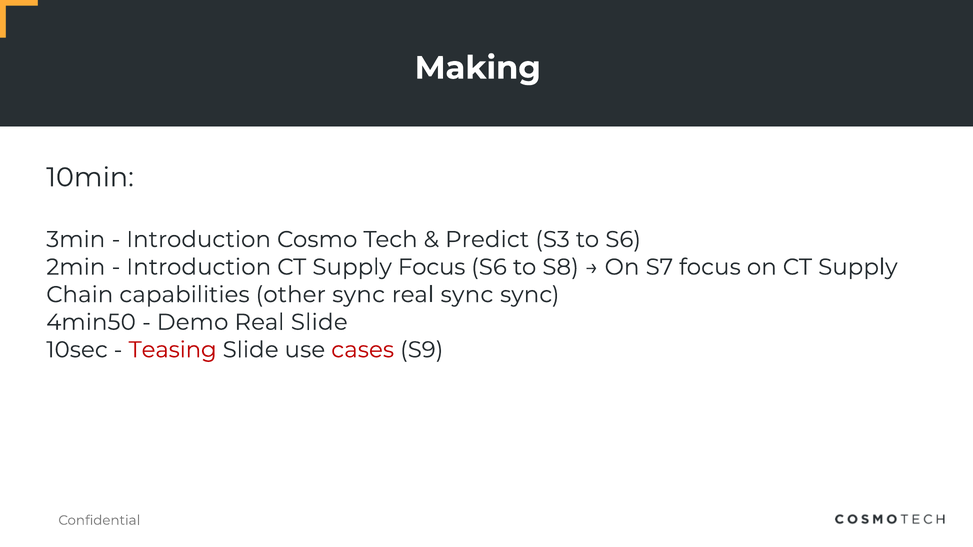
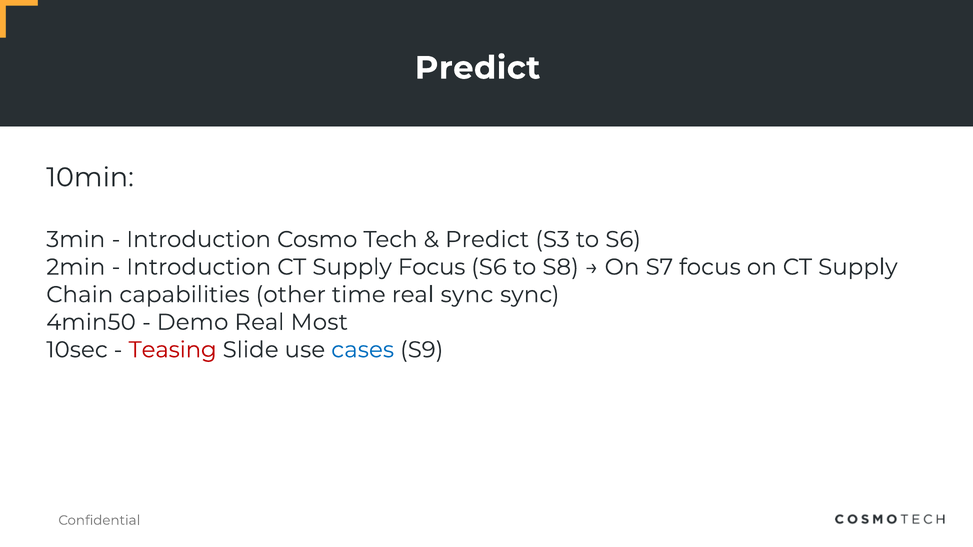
Making: Making -> Predict (478, 68)
other sync: sync -> time (359, 295)
Real Slide: Slide -> Most (319, 322)
cases colour: red -> blue (363, 350)
